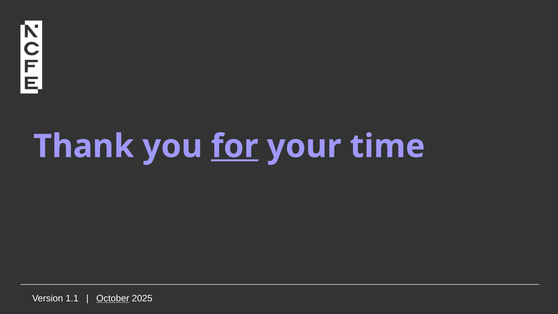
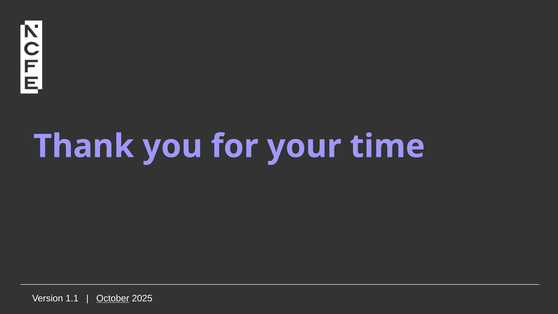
for underline: present -> none (235, 146)
